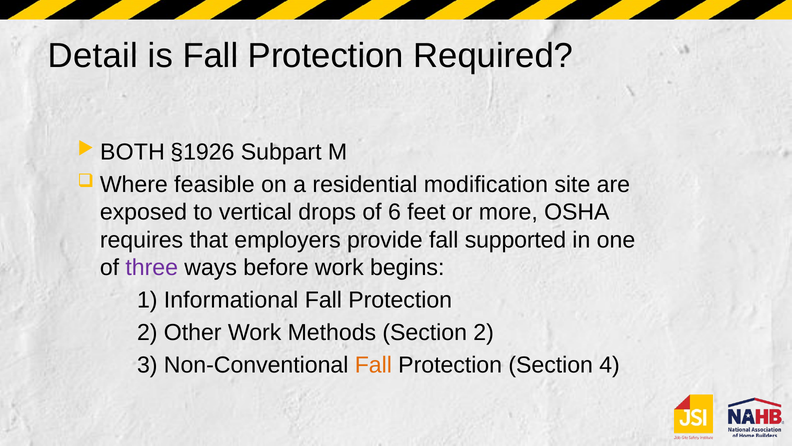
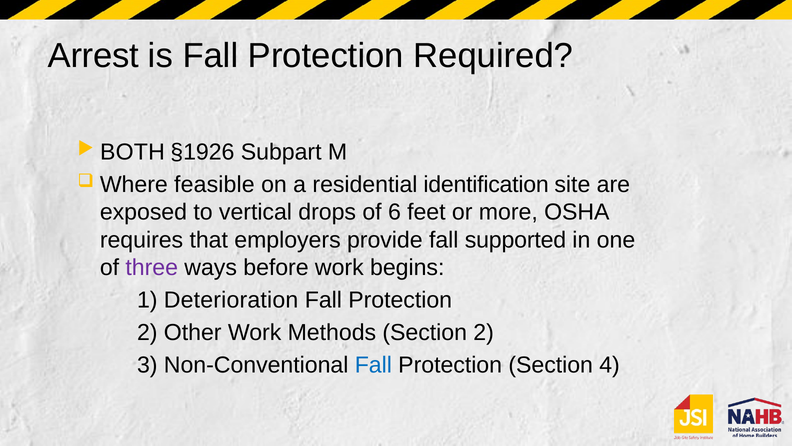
Detail: Detail -> Arrest (93, 56)
modification: modification -> identification (486, 184)
Informational: Informational -> Deterioration (231, 300)
Fall colour: orange -> blue (373, 364)
